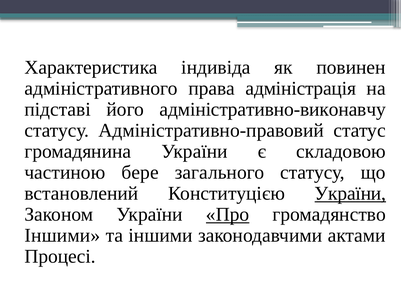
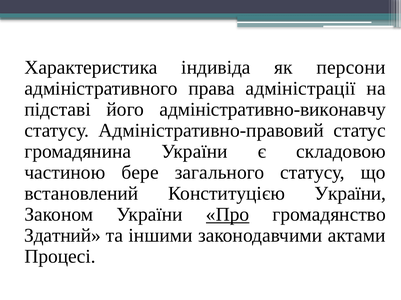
повинен: повинен -> персони (351, 68)
адміністрація: адміністрація -> адміністрації (301, 89)
України underline: present -> none (350, 194)
Іншими: Іншими -> Здатний (63, 236)
